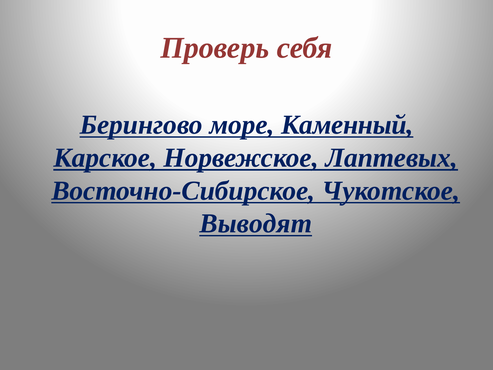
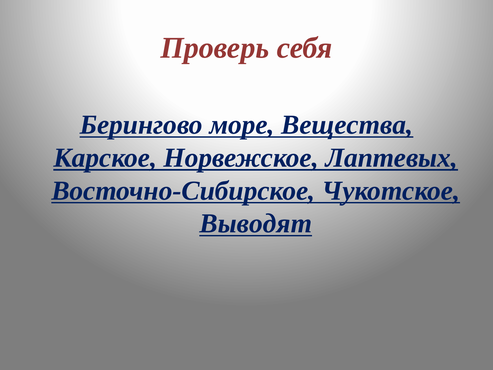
Каменный: Каменный -> Вещества (347, 125)
